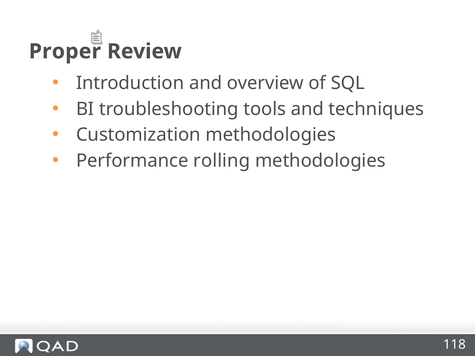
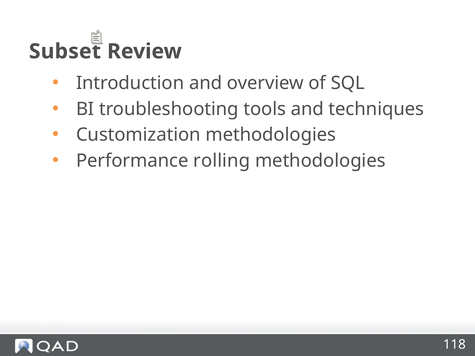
Proper: Proper -> Subset (65, 51)
